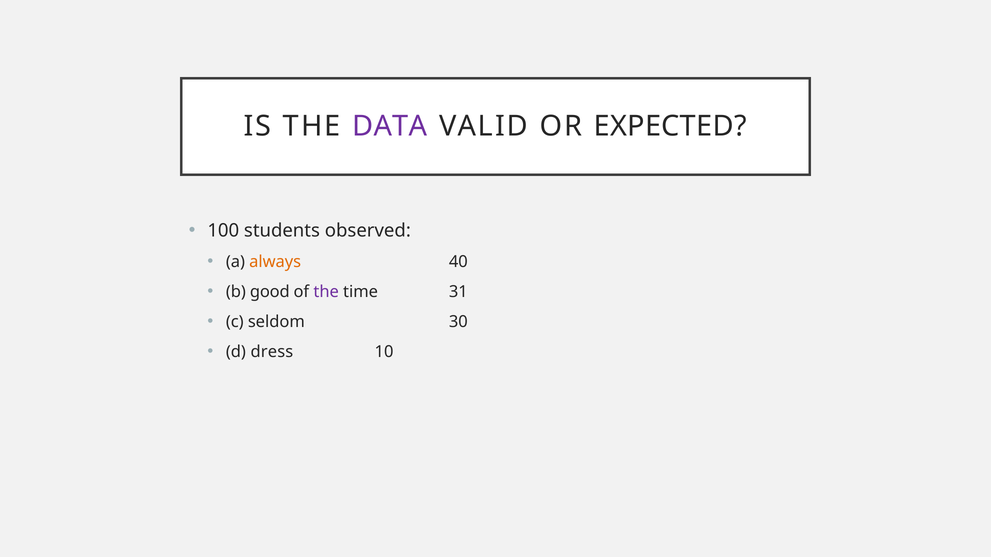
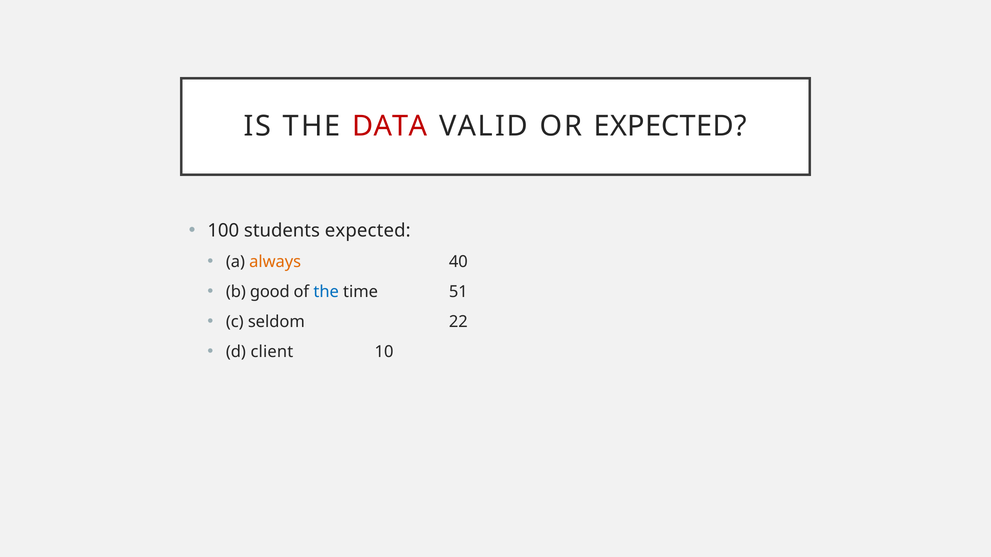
DATA colour: purple -> red (390, 127)
students observed: observed -> expected (368, 231)
the colour: purple -> blue (326, 292)
31: 31 -> 51 (458, 292)
30: 30 -> 22 (458, 322)
dress: dress -> client (272, 352)
